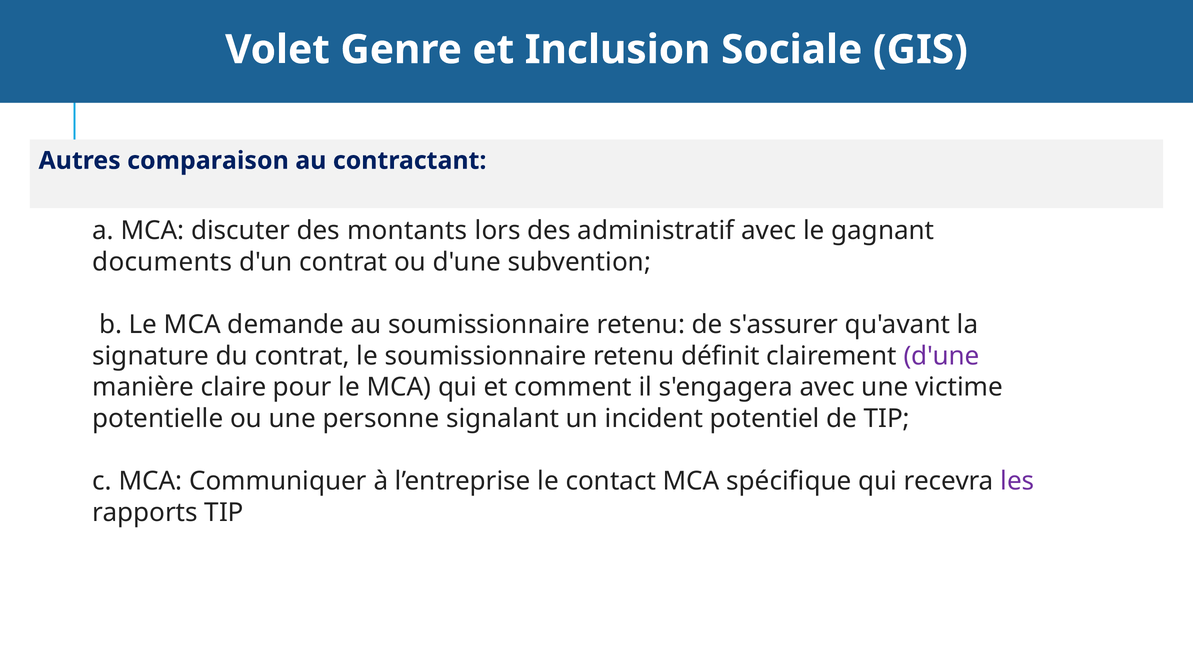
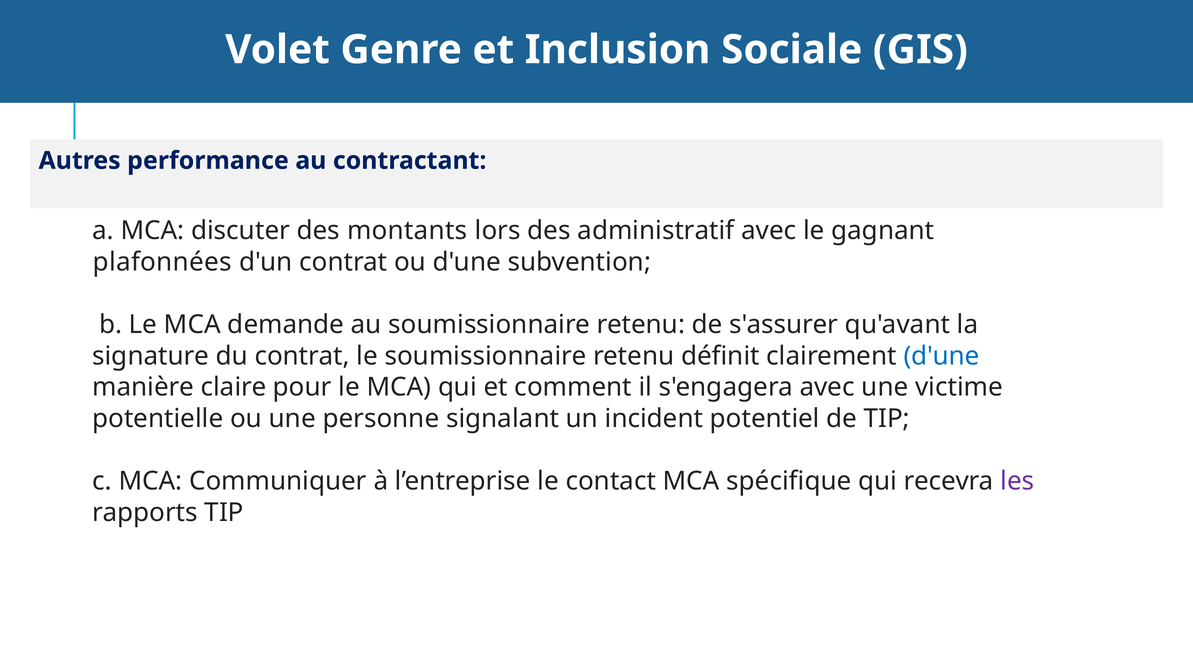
comparaison: comparaison -> performance (208, 161)
documents: documents -> plafonnées (162, 262)
d'une colour: purple -> blue (942, 356)
